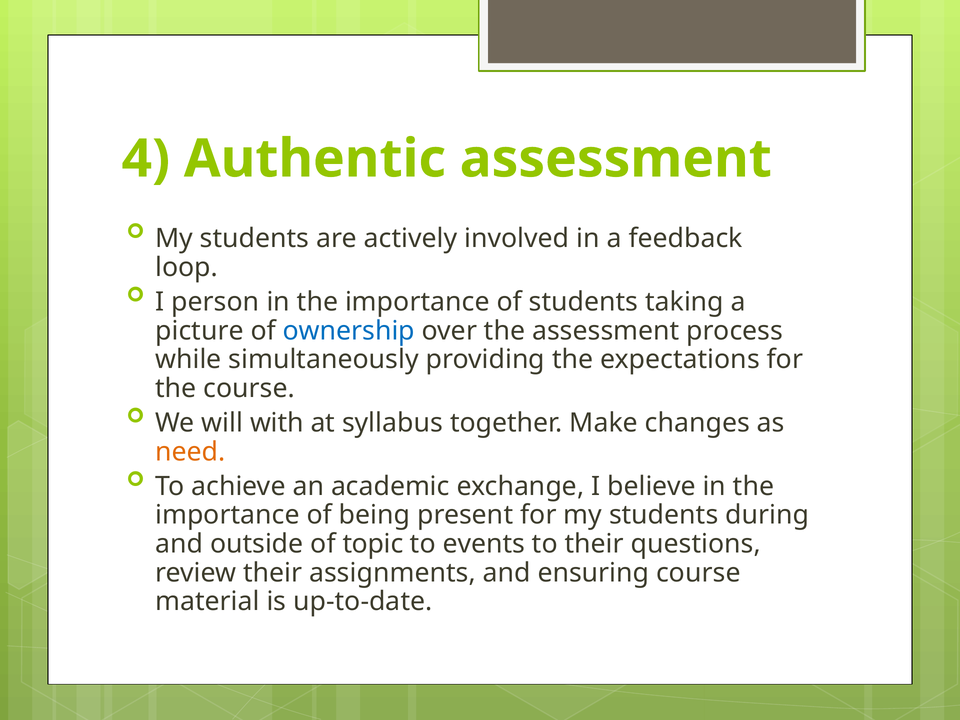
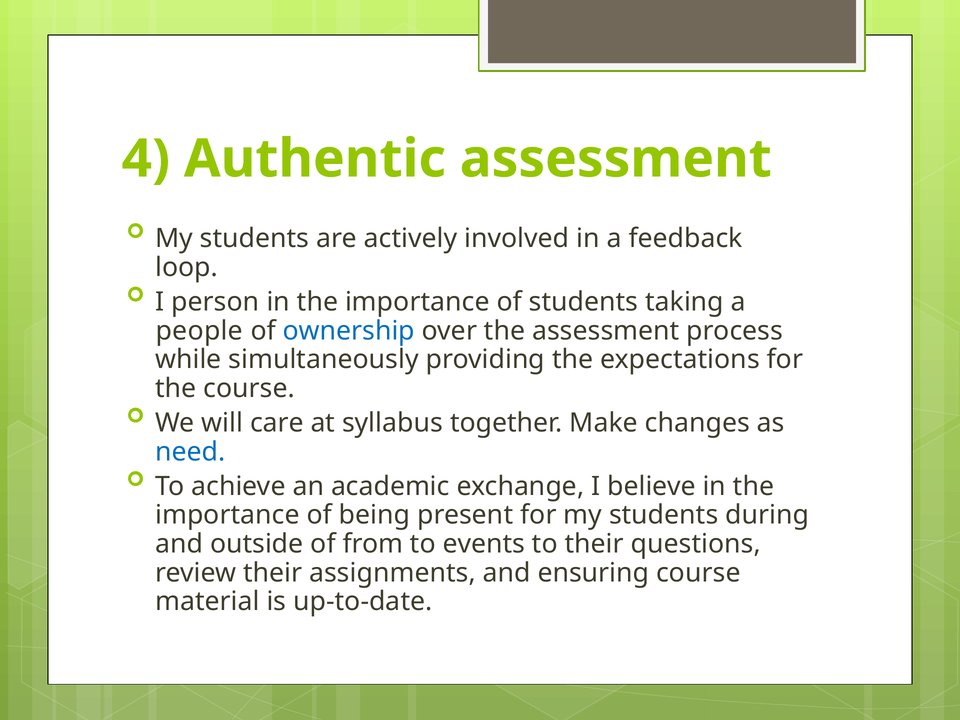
picture: picture -> people (199, 331)
with: with -> care (277, 423)
need colour: orange -> blue (190, 452)
topic: topic -> from (373, 544)
